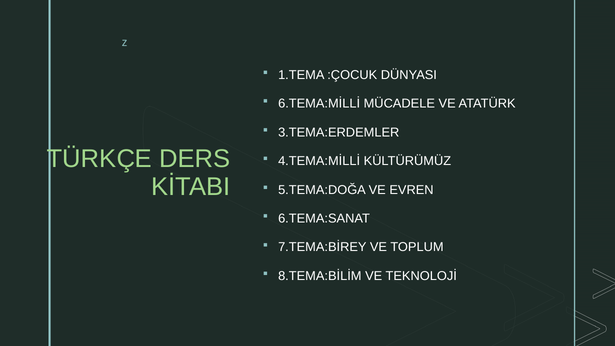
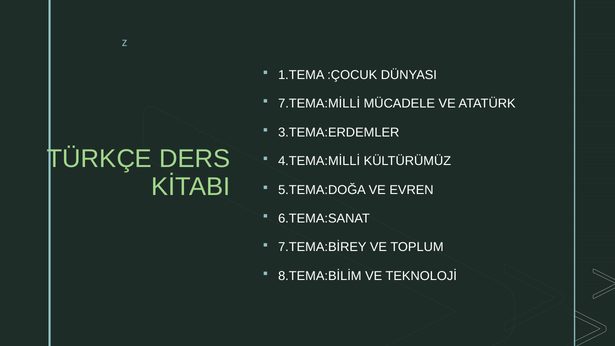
6.TEMA:MİLLİ: 6.TEMA:MİLLİ -> 7.TEMA:MİLLİ (319, 104)
